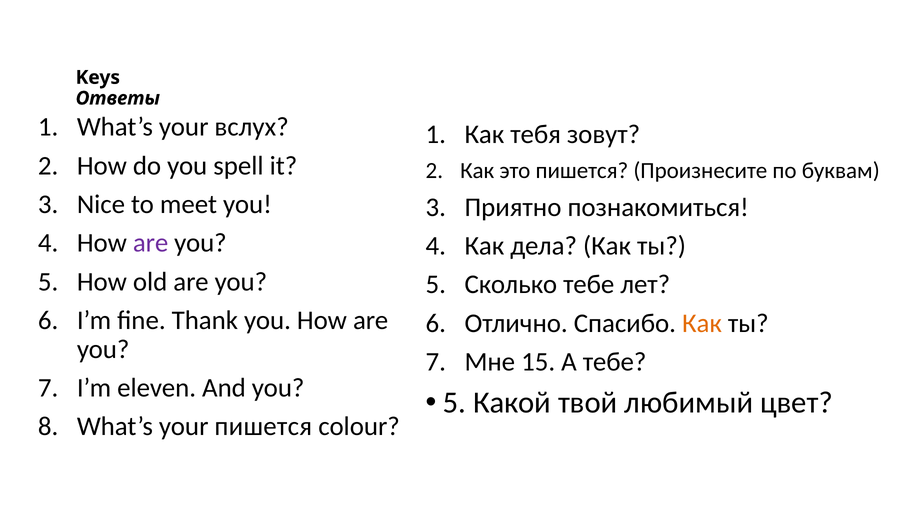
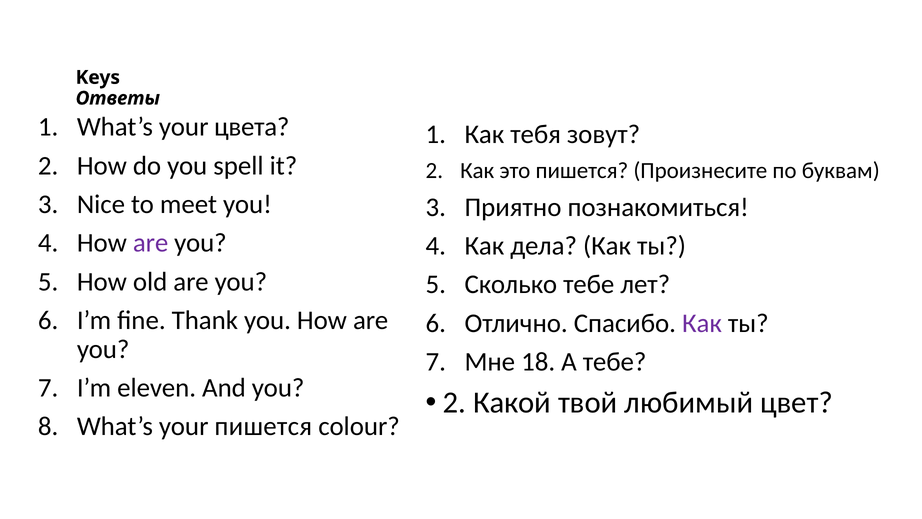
вслух: вслух -> цвета (252, 127)
Как colour: orange -> purple (702, 323)
15: 15 -> 18 (538, 362)
5: 5 -> 2 (455, 402)
